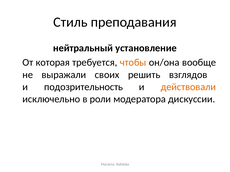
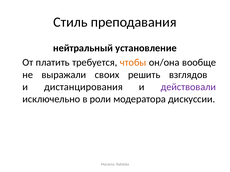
которая: которая -> платить (53, 63)
подозрительность: подозрительность -> дистанцирования (83, 87)
действовали colour: orange -> purple (188, 87)
